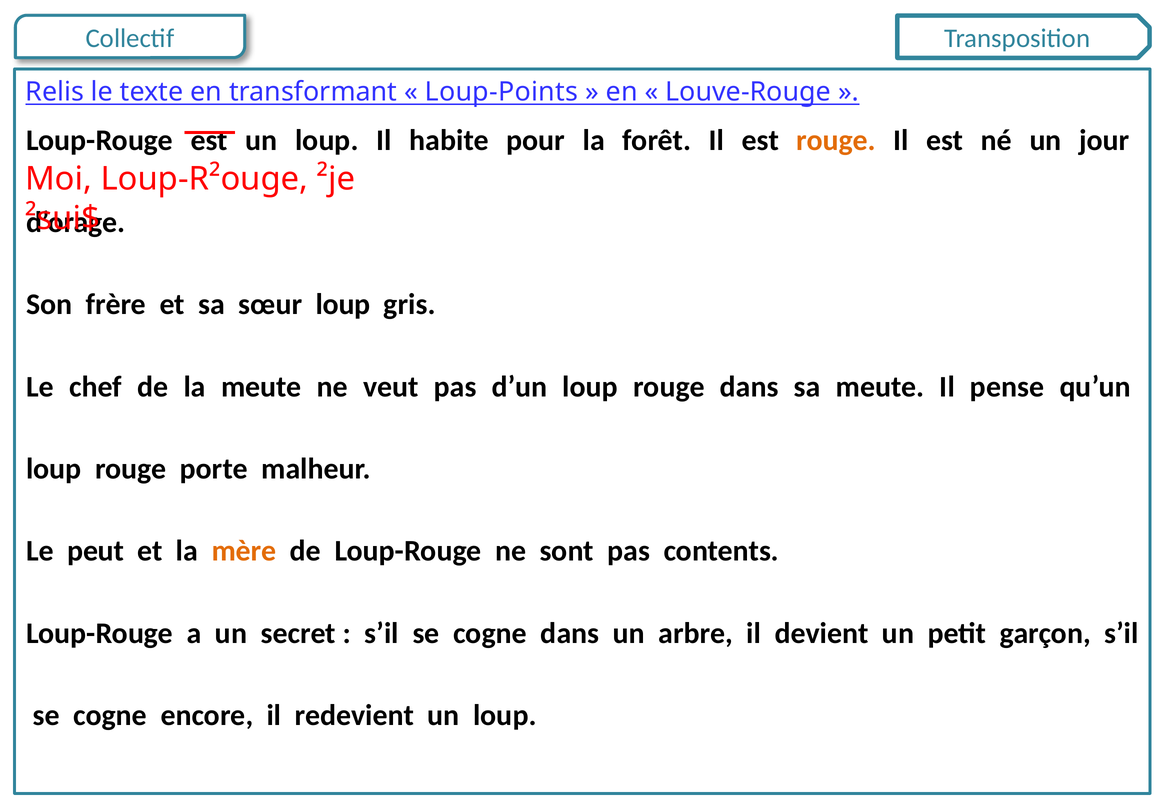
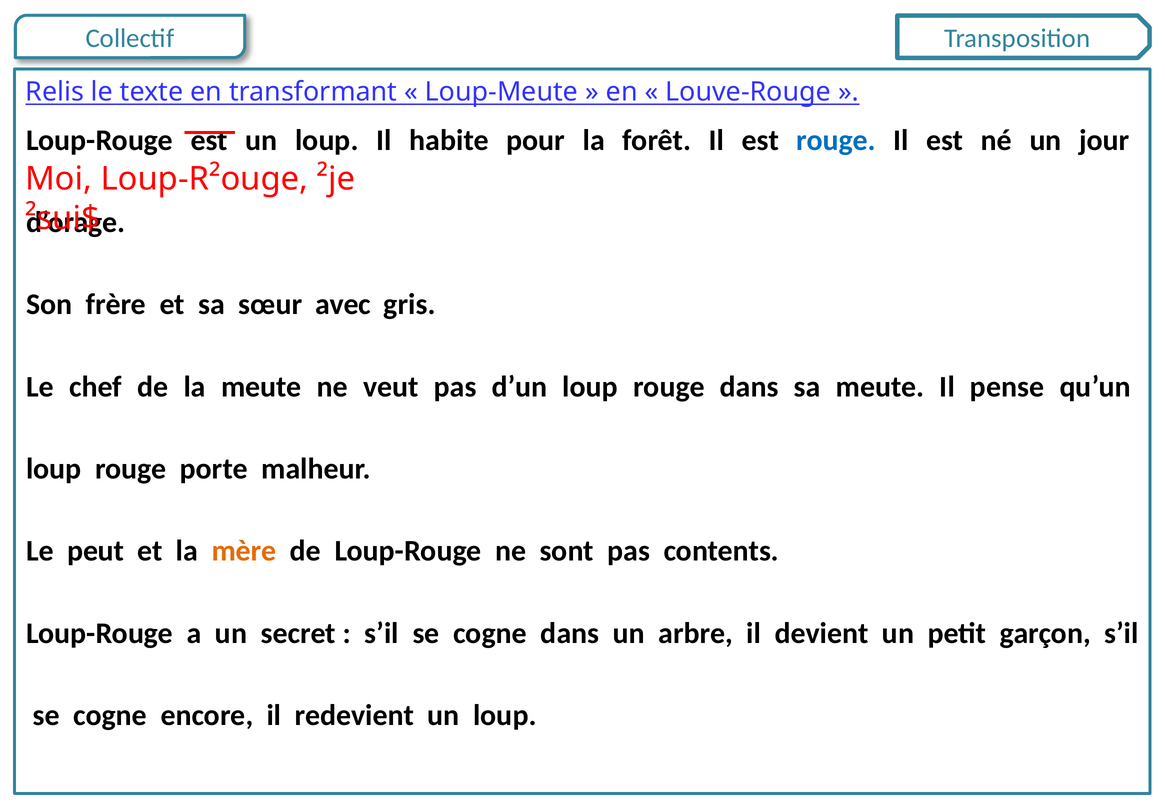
Loup-Points: Loup-Points -> Loup-Meute (501, 92)
rouge colour: orange -> blue (836, 140)
sœur loup: loup -> avec (343, 305)
